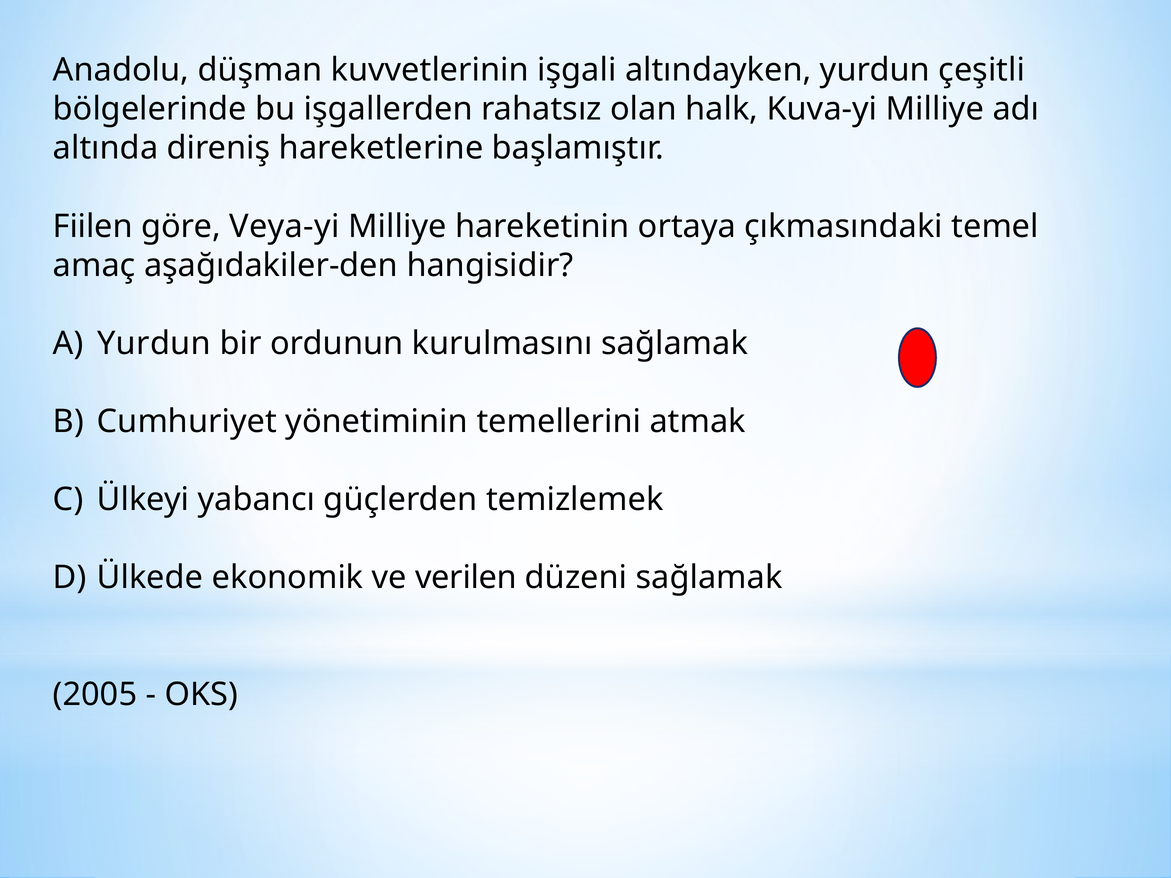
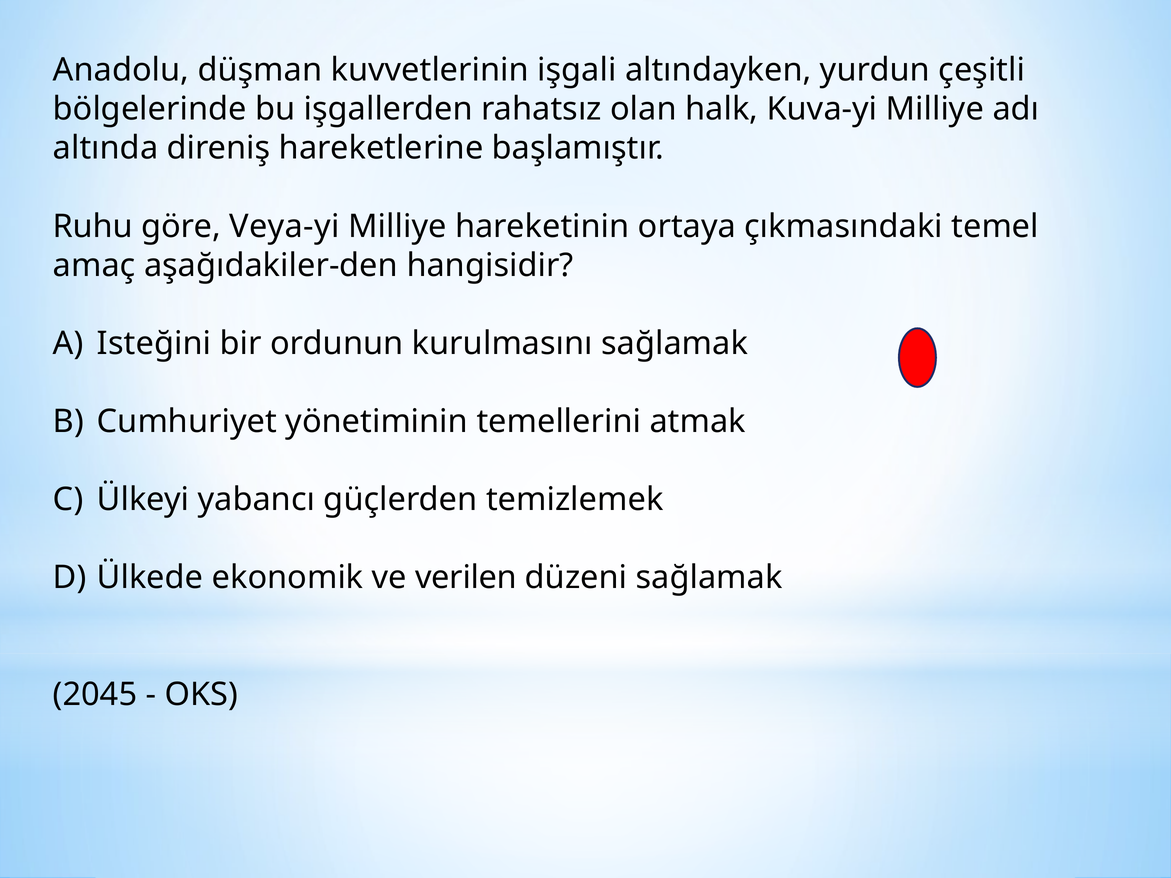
Fiilen: Fiilen -> Ruhu (93, 226)
Yurdun: Yurdun -> Isteğini (154, 344)
2005: 2005 -> 2045 (95, 695)
